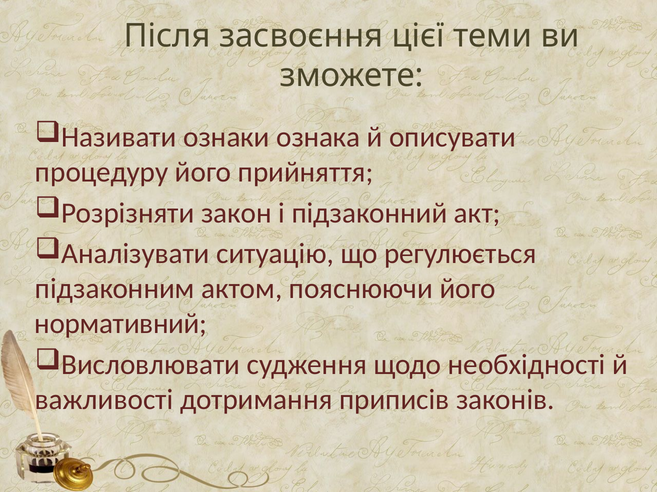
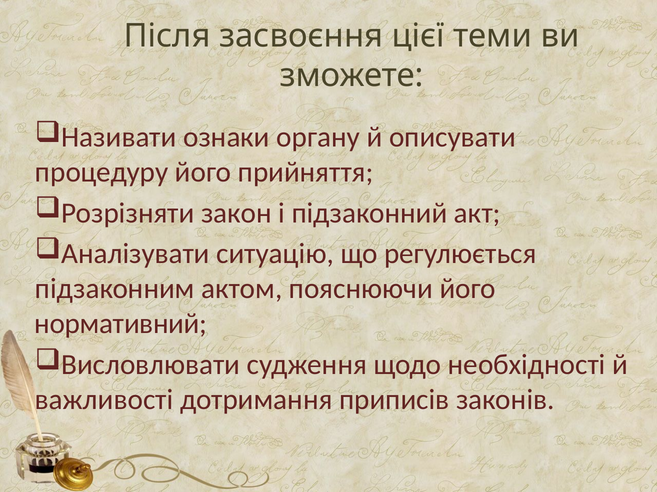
ознака: ознака -> органу (318, 137)
